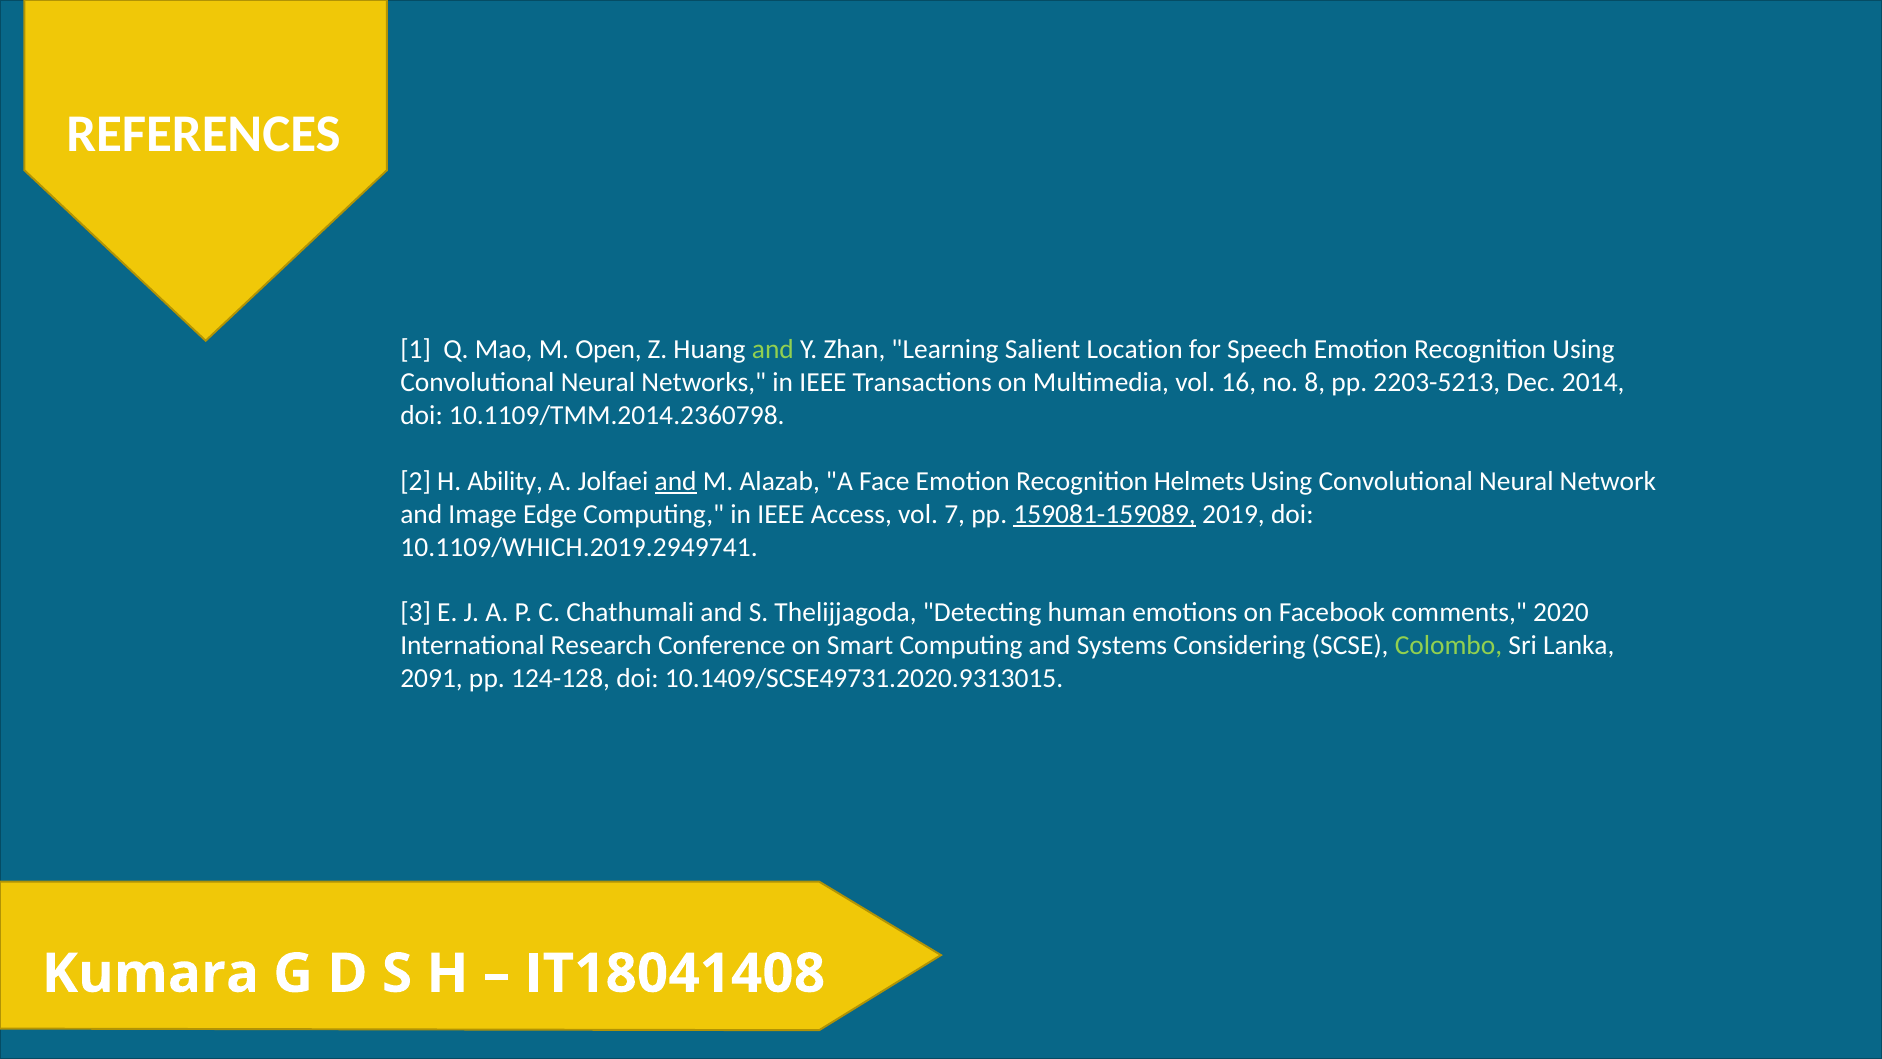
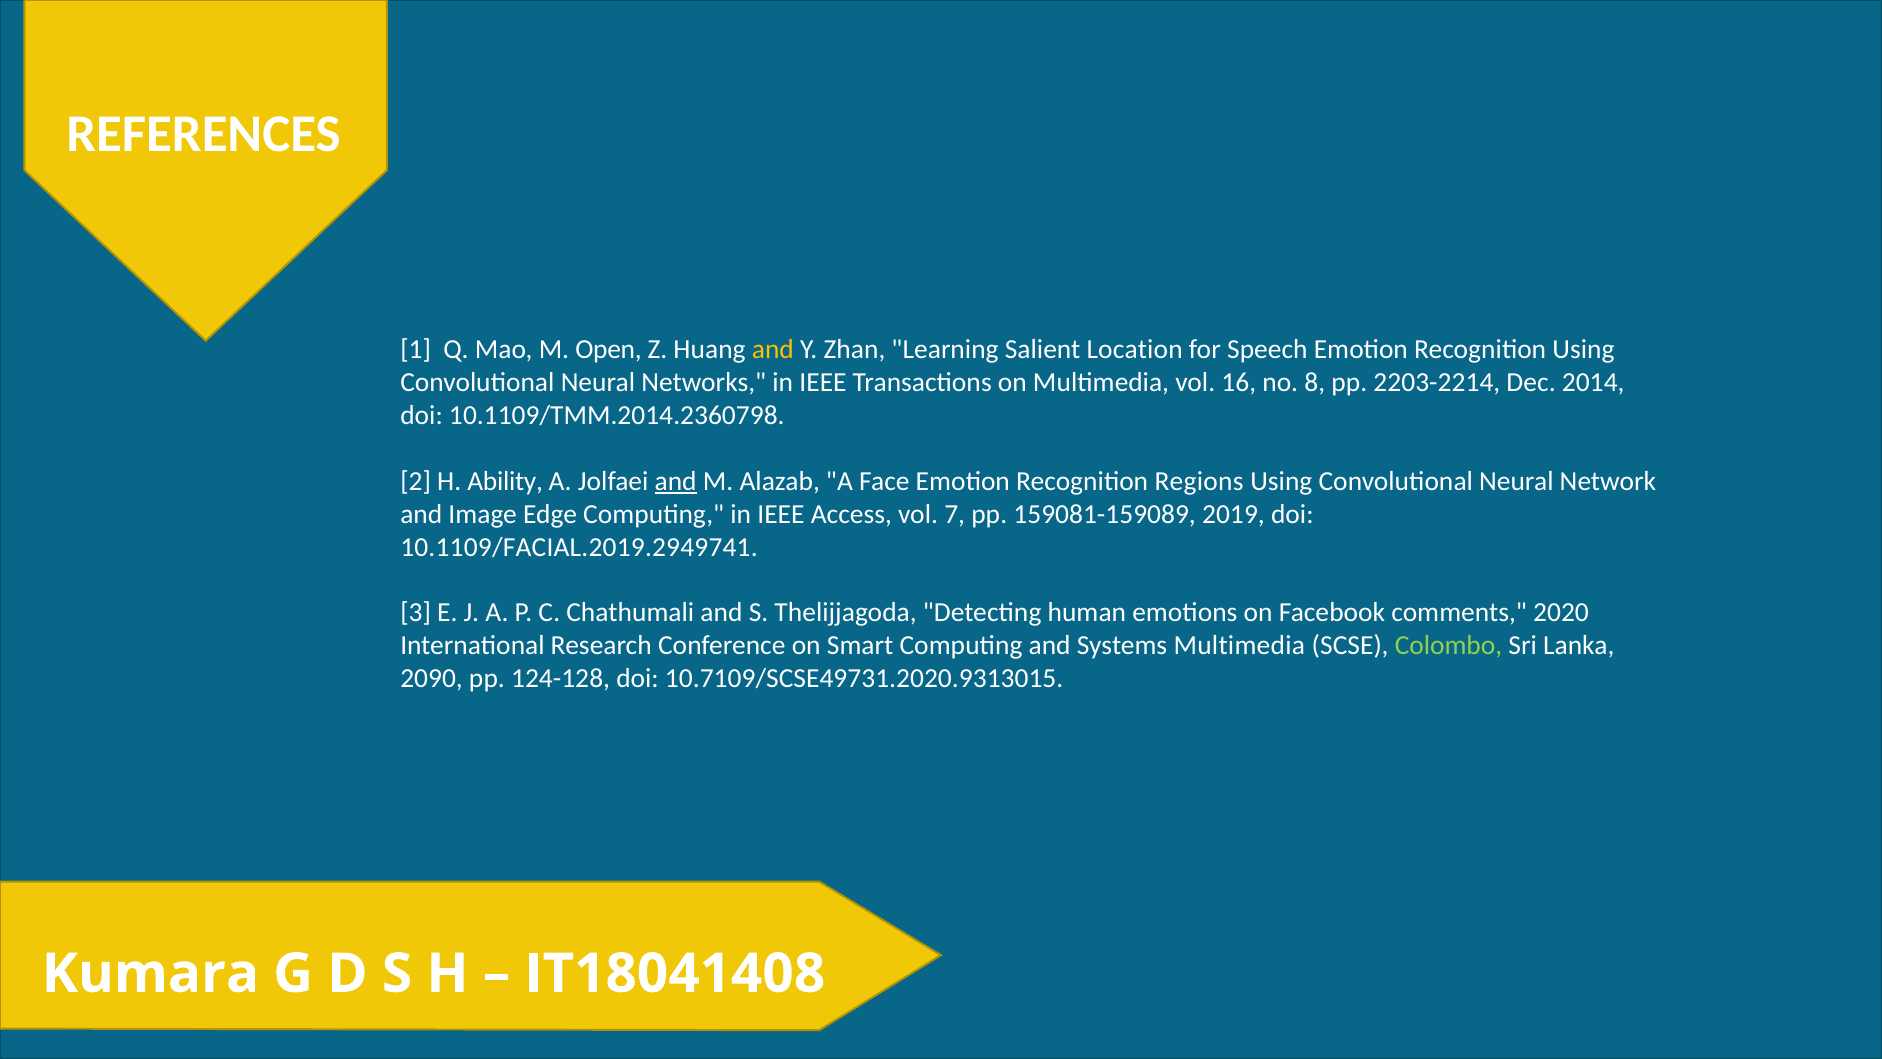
and colour: light green -> yellow (773, 349)
2203-5213: 2203-5213 -> 2203-2214 (1437, 382)
Helmets: Helmets -> Regions (1199, 481)
159081-159089 underline: present -> none (1105, 514)
10.1109/WHICH.2019.2949741: 10.1109/WHICH.2019.2949741 -> 10.1109/FACIAL.2019.2949741 (579, 547)
Systems Considering: Considering -> Multimedia (1239, 646)
2091: 2091 -> 2090 (432, 679)
10.1409/SCSE49731.2020.9313015: 10.1409/SCSE49731.2020.9313015 -> 10.7109/SCSE49731.2020.9313015 (864, 679)
